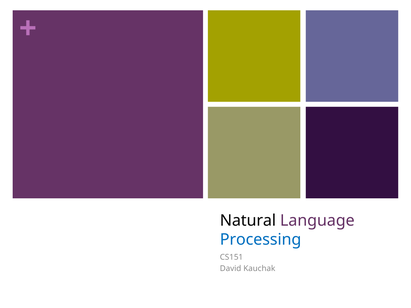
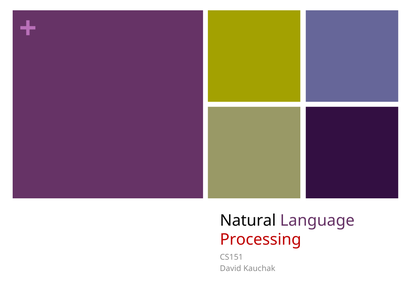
Processing colour: blue -> red (261, 240)
